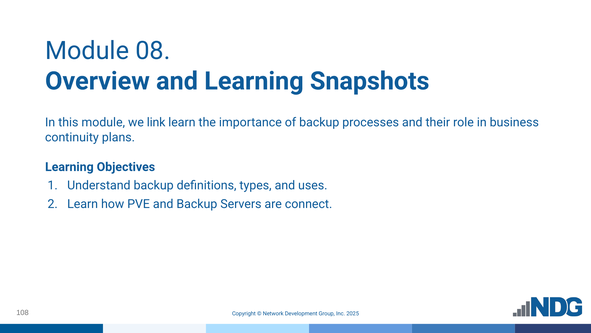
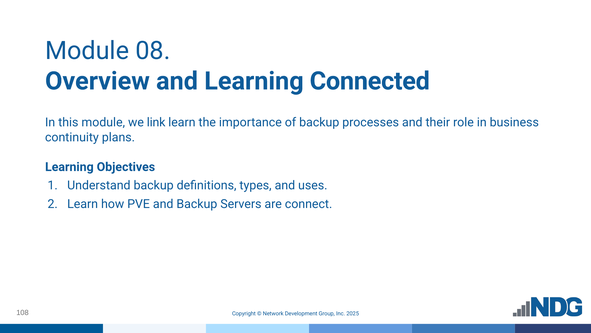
Snapshots: Snapshots -> Connected (370, 81)
